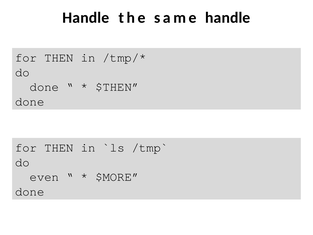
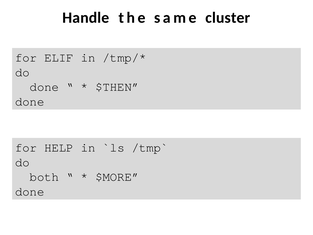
same handle: handle -> cluster (228, 18)
THEN: THEN -> ELIF (59, 58)
THEN: THEN -> HELP (59, 147)
even: even -> both (44, 177)
